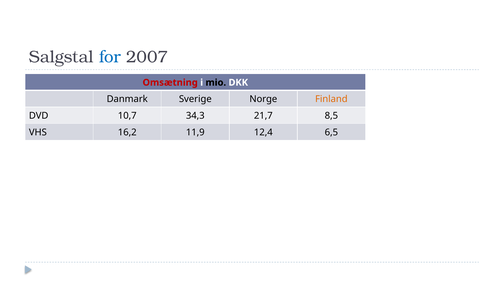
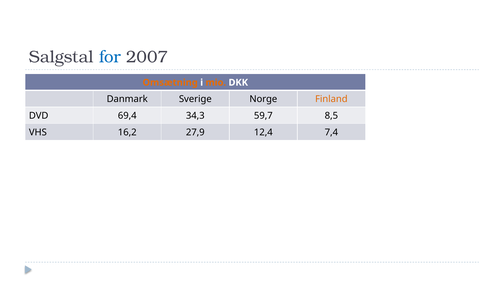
Omsætning colour: red -> orange (170, 83)
mio colour: black -> orange (216, 83)
10,7: 10,7 -> 69,4 (127, 116)
21,7: 21,7 -> 59,7 (263, 116)
11,9: 11,9 -> 27,9 (195, 133)
6,5: 6,5 -> 7,4 (331, 133)
